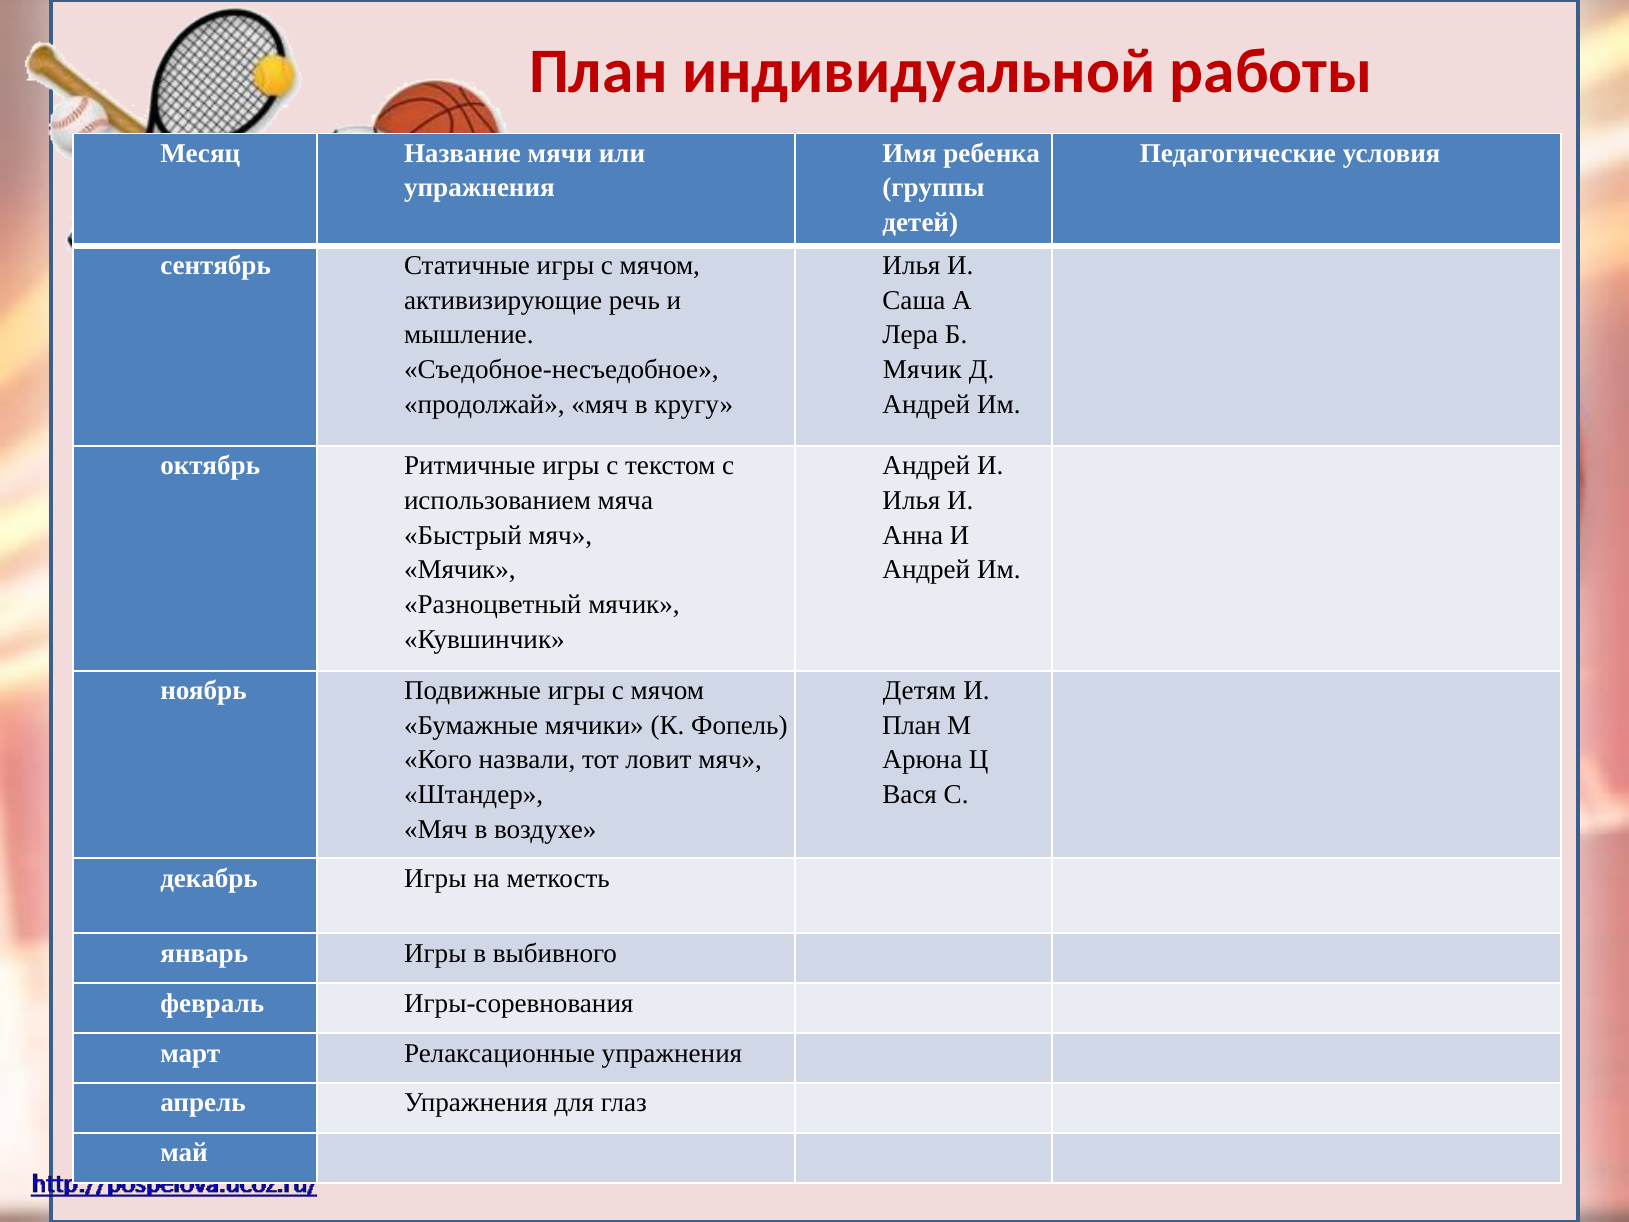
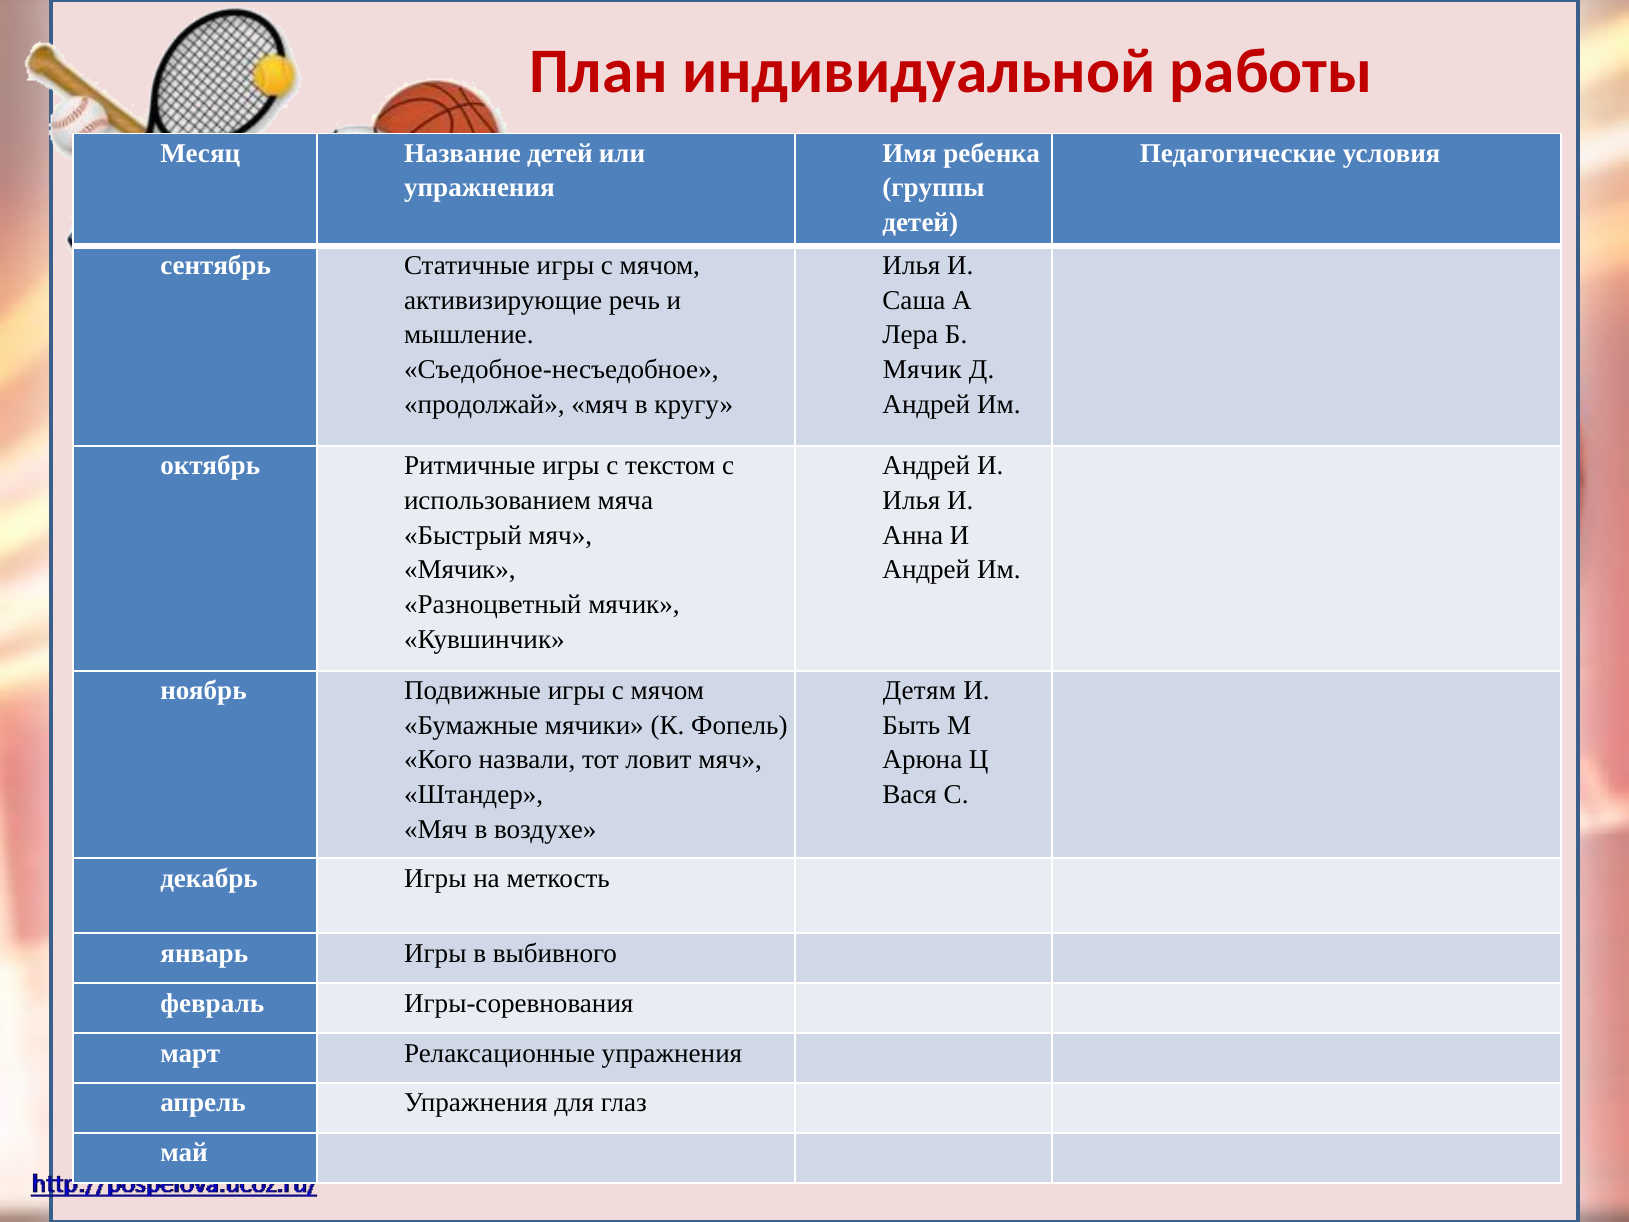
Название мячи: мячи -> детей (560, 153)
План: План -> Быть (911, 725)
